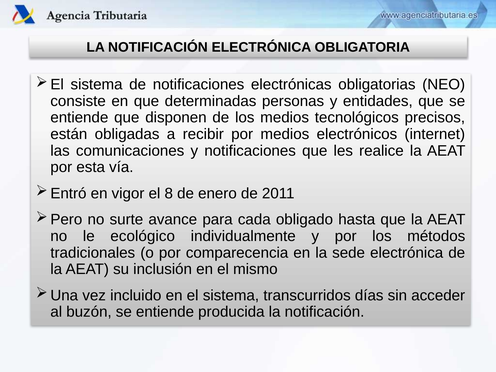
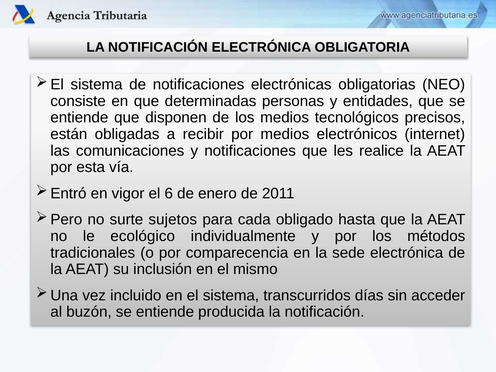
8: 8 -> 6 (169, 193)
avance: avance -> sujetos (173, 220)
